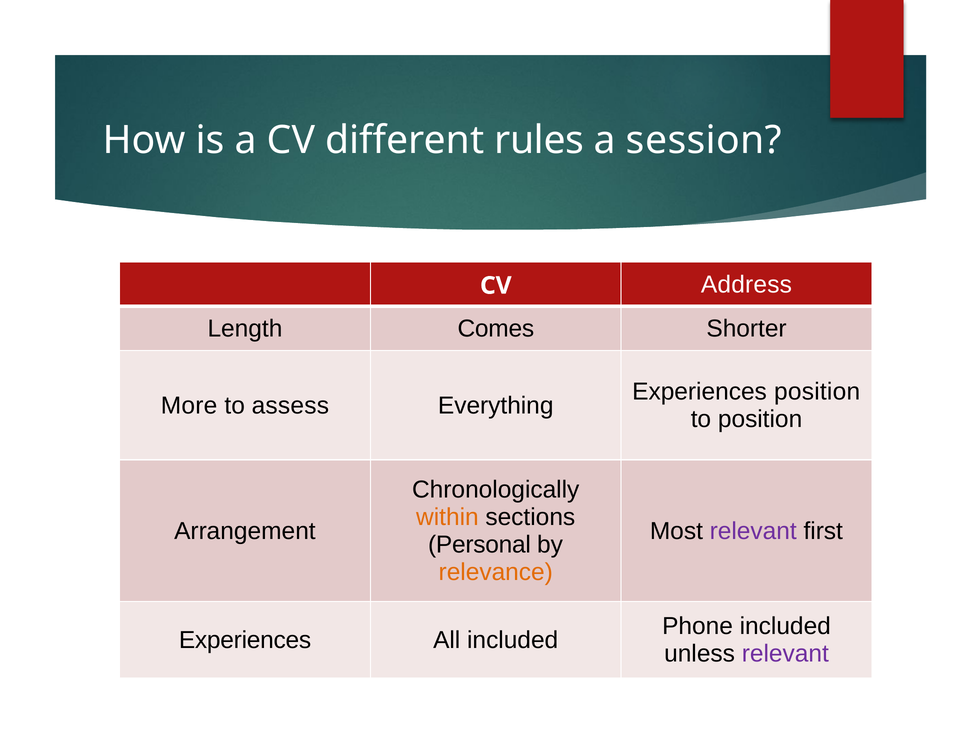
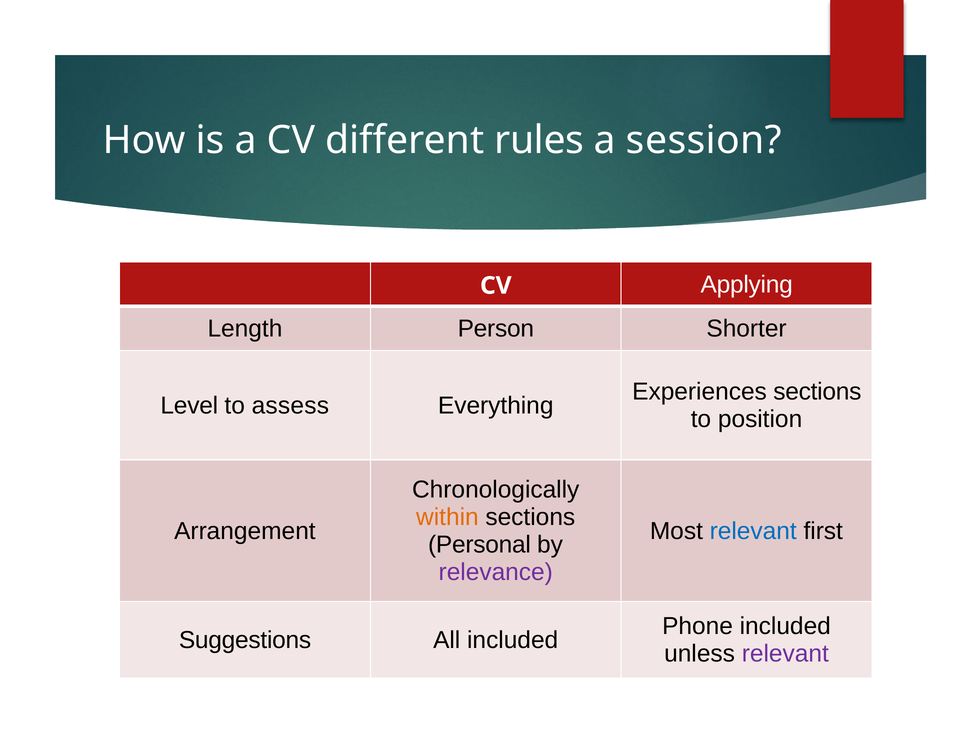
Address: Address -> Applying (747, 285)
Comes: Comes -> Person (496, 329)
Experiences position: position -> sections (817, 392)
More: More -> Level (189, 406)
relevant colour: purple -> blue (753, 531)
relevance colour: orange -> purple (496, 572)
Experiences: Experiences -> Suggestions (245, 640)
